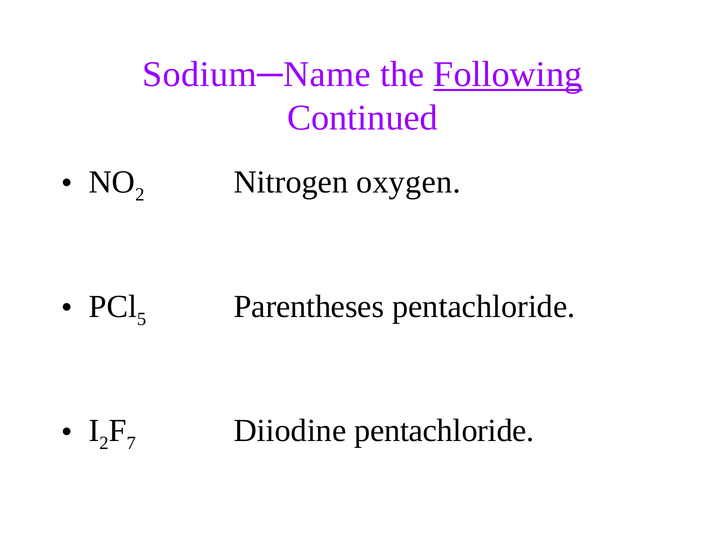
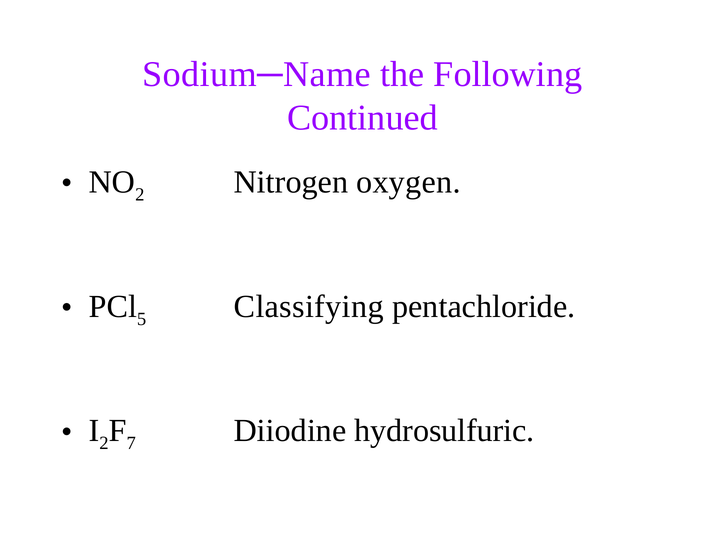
Following underline: present -> none (508, 74)
Parentheses: Parentheses -> Classifying (309, 307)
Diiodine pentachloride: pentachloride -> hydrosulfuric (444, 431)
